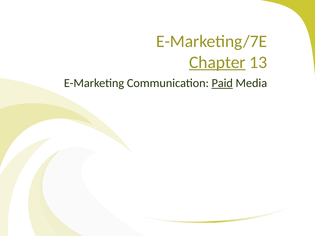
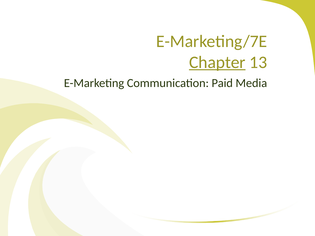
Paid underline: present -> none (222, 83)
